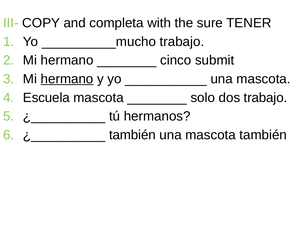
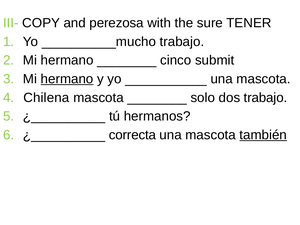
completa: completa -> perezosa (117, 23)
Escuela: Escuela -> Chilena (46, 98)
también: también -> correcta (132, 135)
también underline: none -> present (263, 135)
